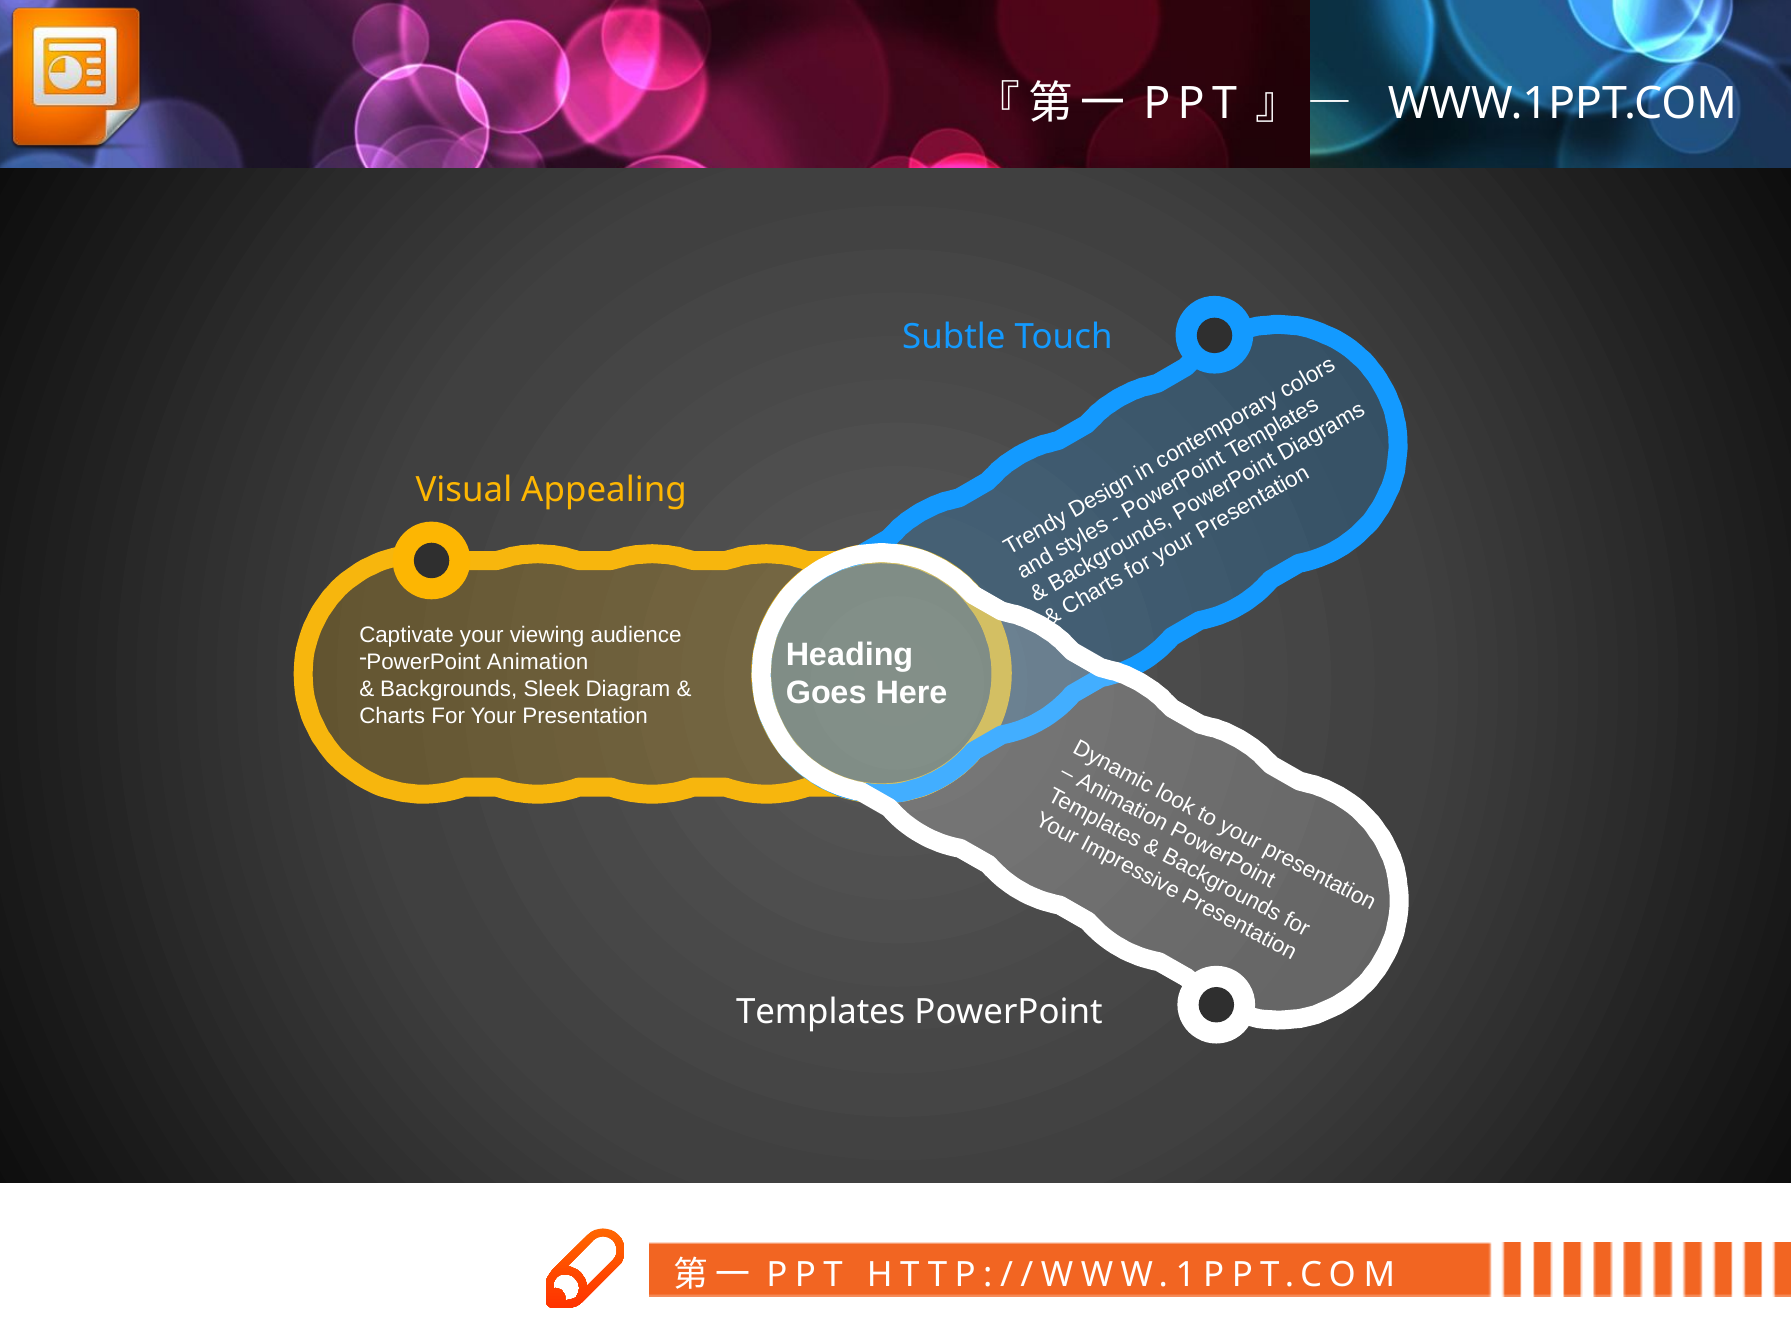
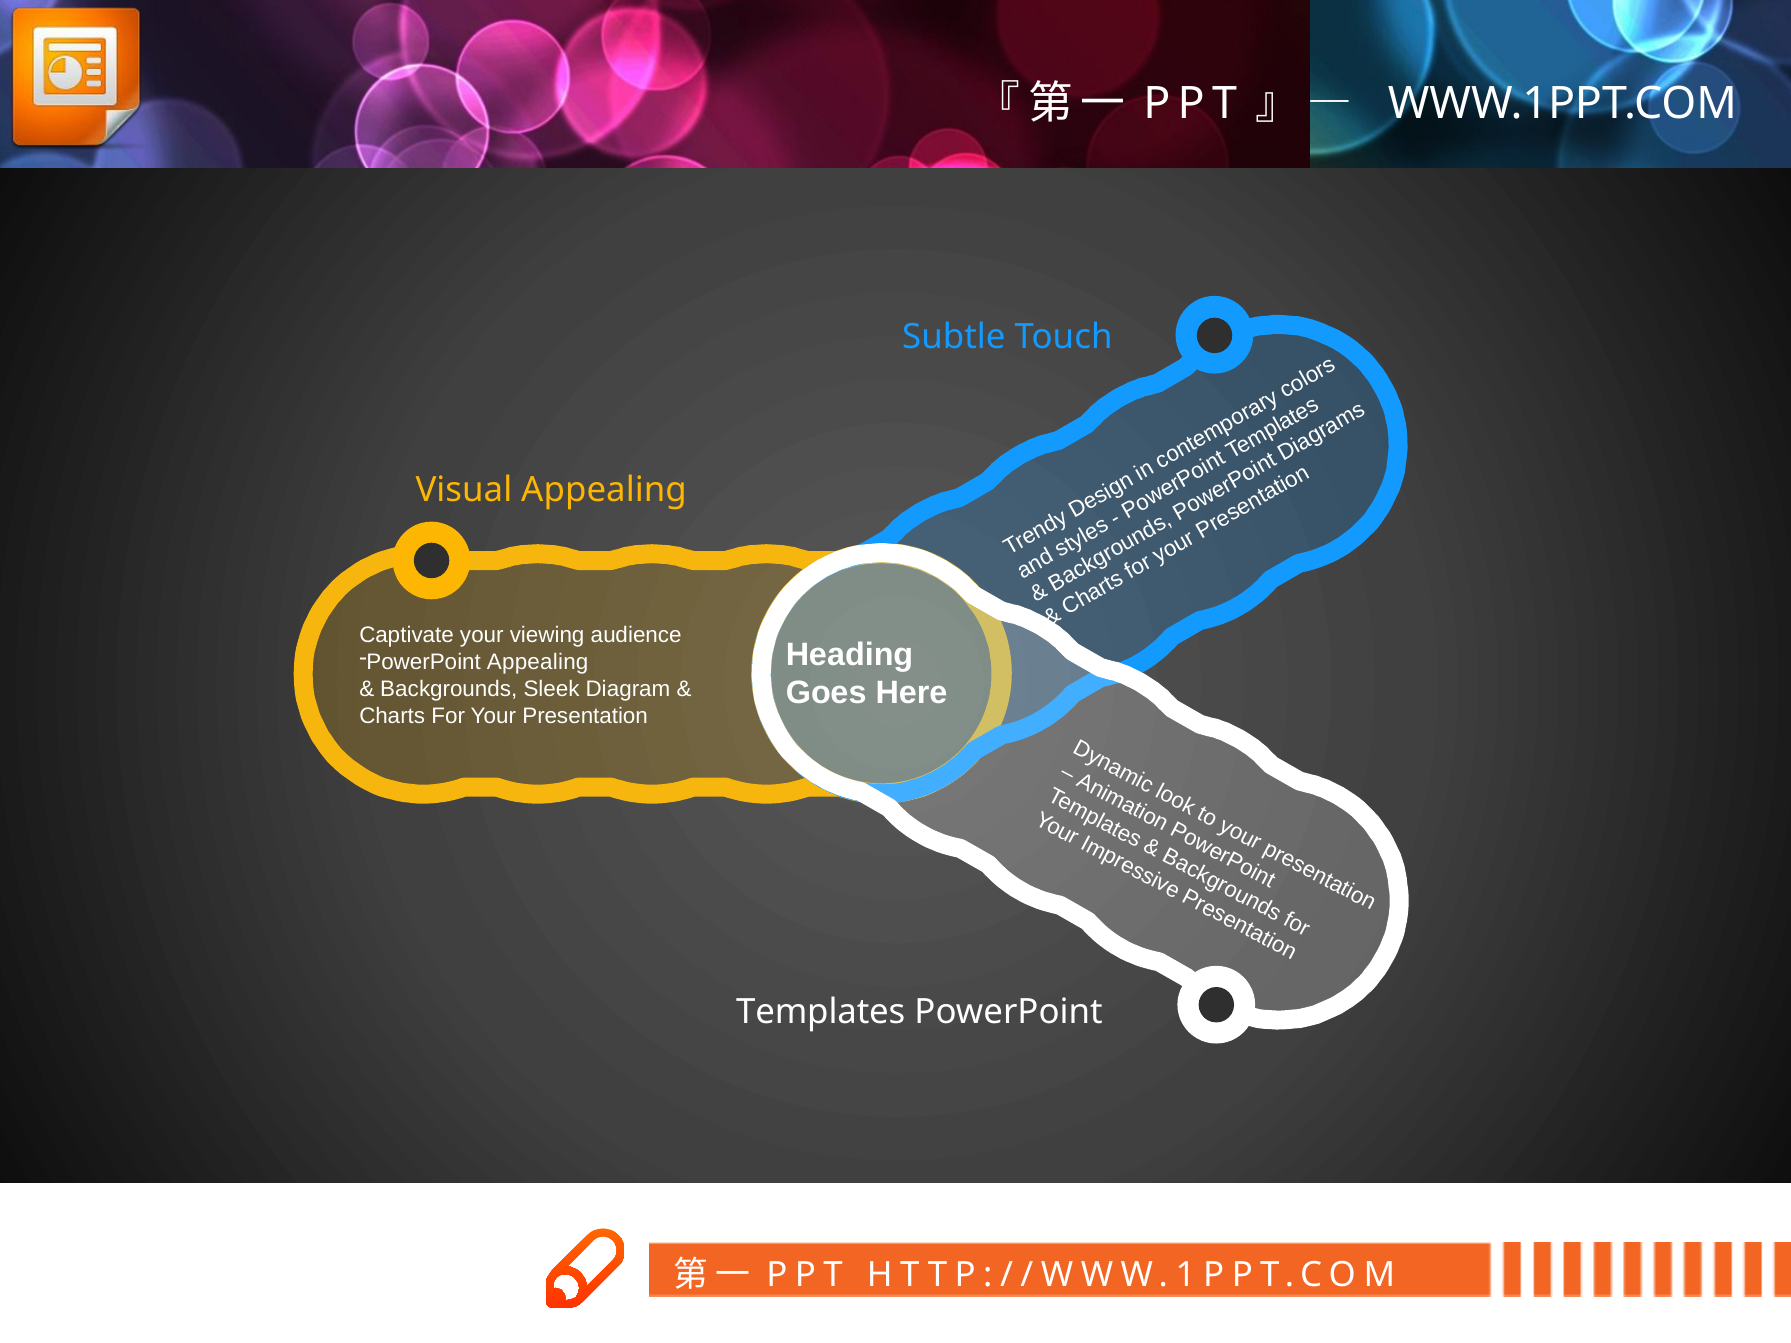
PowerPoint Animation: Animation -> Appealing (538, 662)
